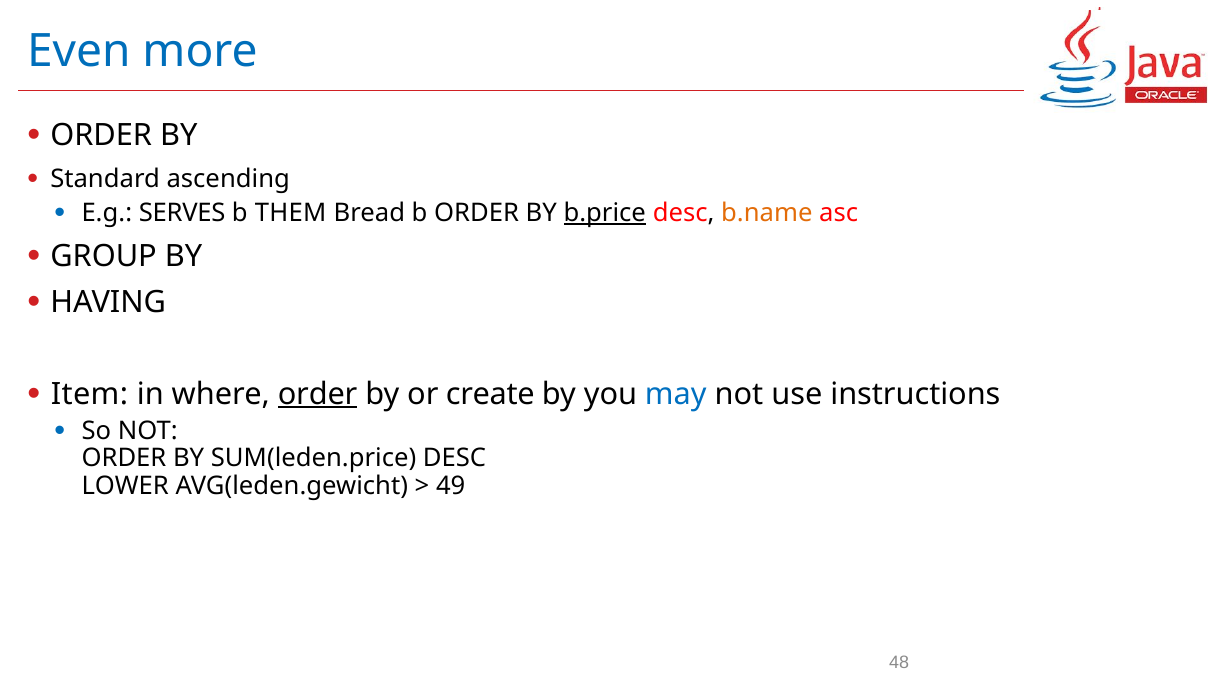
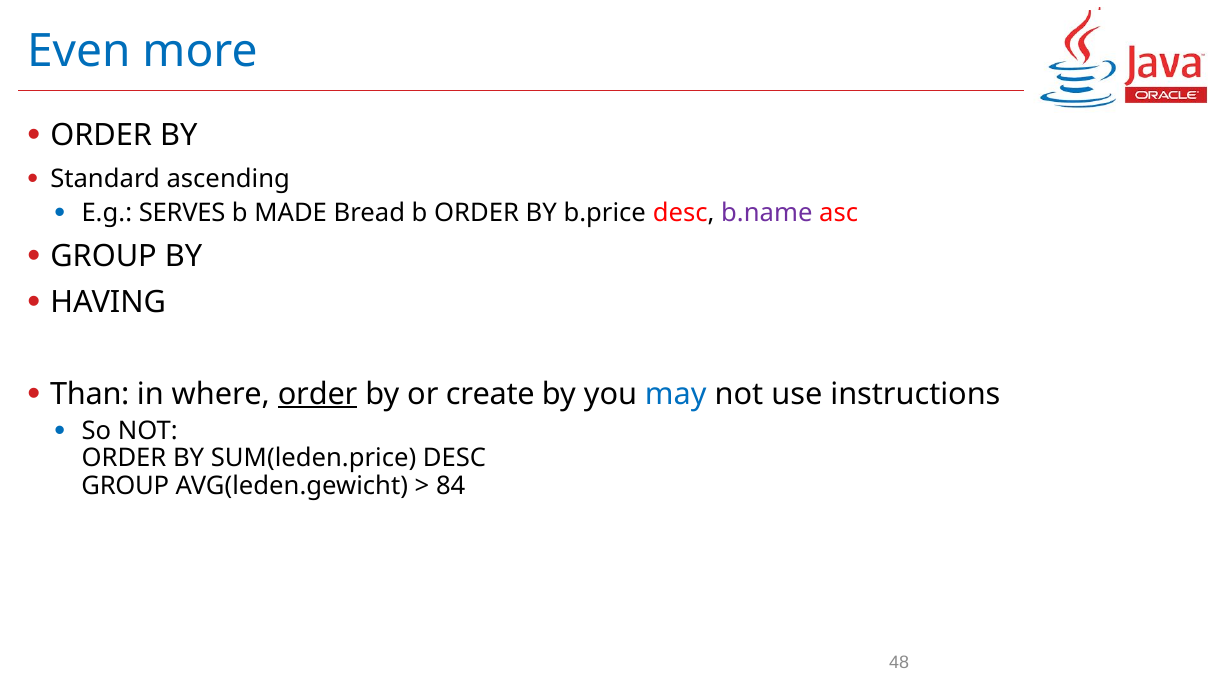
THEM: THEM -> MADE (291, 213)
b.price underline: present -> none (605, 213)
b.name colour: orange -> purple (767, 213)
Item: Item -> Than (90, 394)
LOWER: LOWER -> GROUP (125, 486)
49: 49 -> 84 (451, 486)
